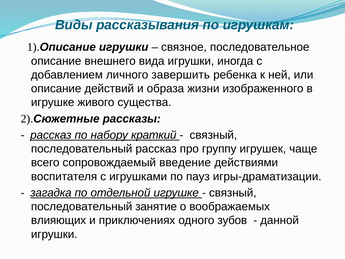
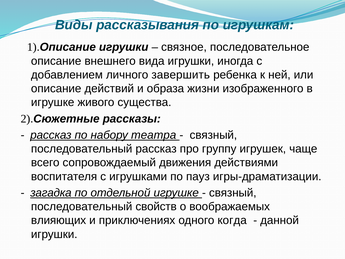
краткий: краткий -> театра (154, 135)
введение: введение -> движения (185, 163)
занятие: занятие -> свойств (156, 206)
зубов: зубов -> когда (232, 220)
